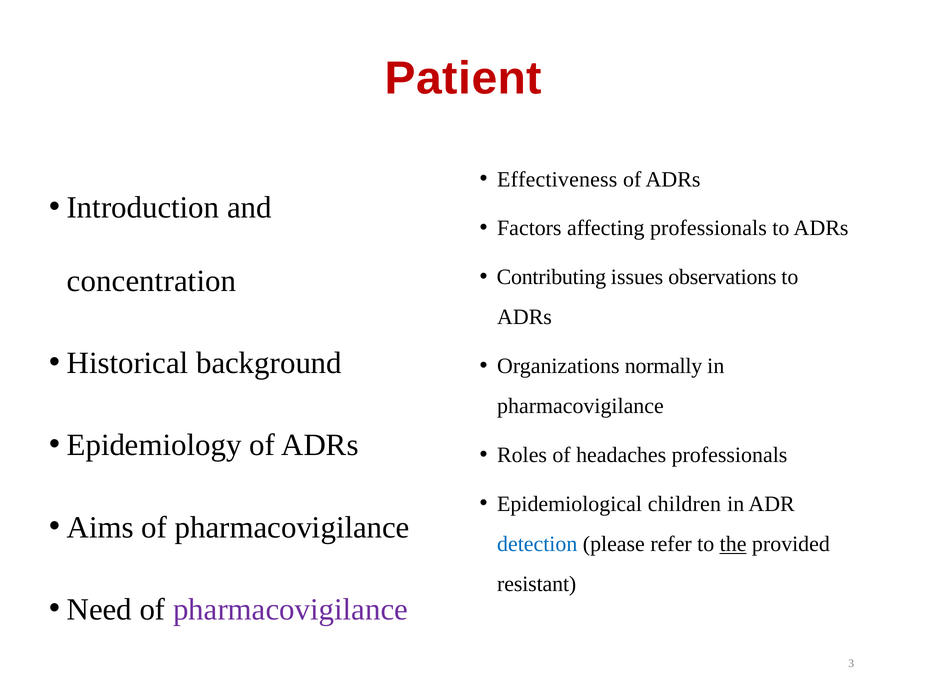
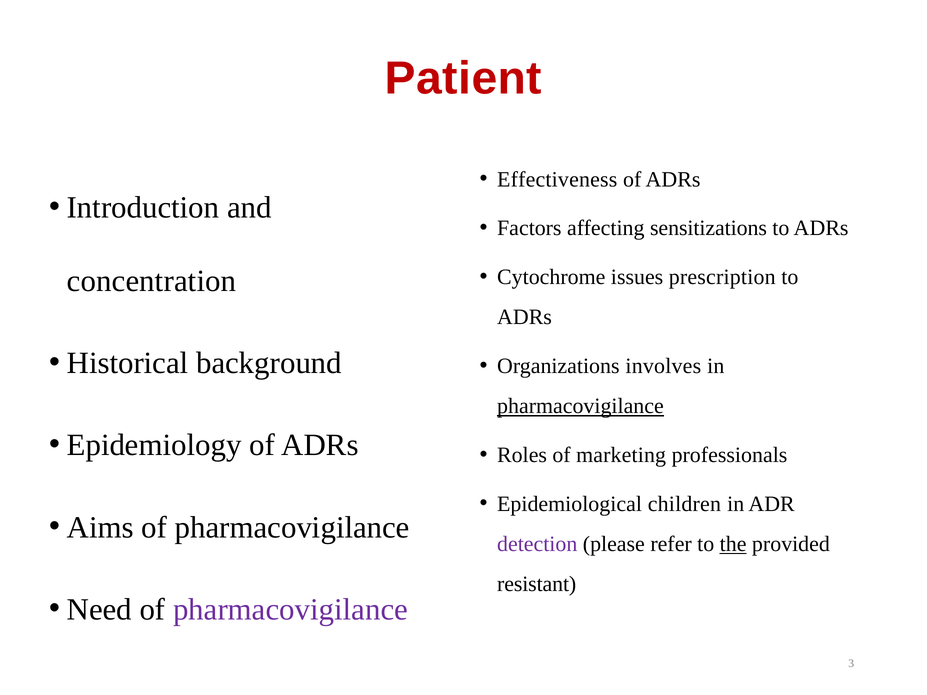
affecting professionals: professionals -> sensitizations (709, 228)
Contributing: Contributing -> Cytochrome (551, 277)
observations: observations -> prescription (722, 277)
normally: normally -> involves (663, 366)
pharmacovigilance underline: none -> present (580, 406)
headaches: headaches -> marketing (621, 455)
detection colour: blue -> purple (537, 544)
